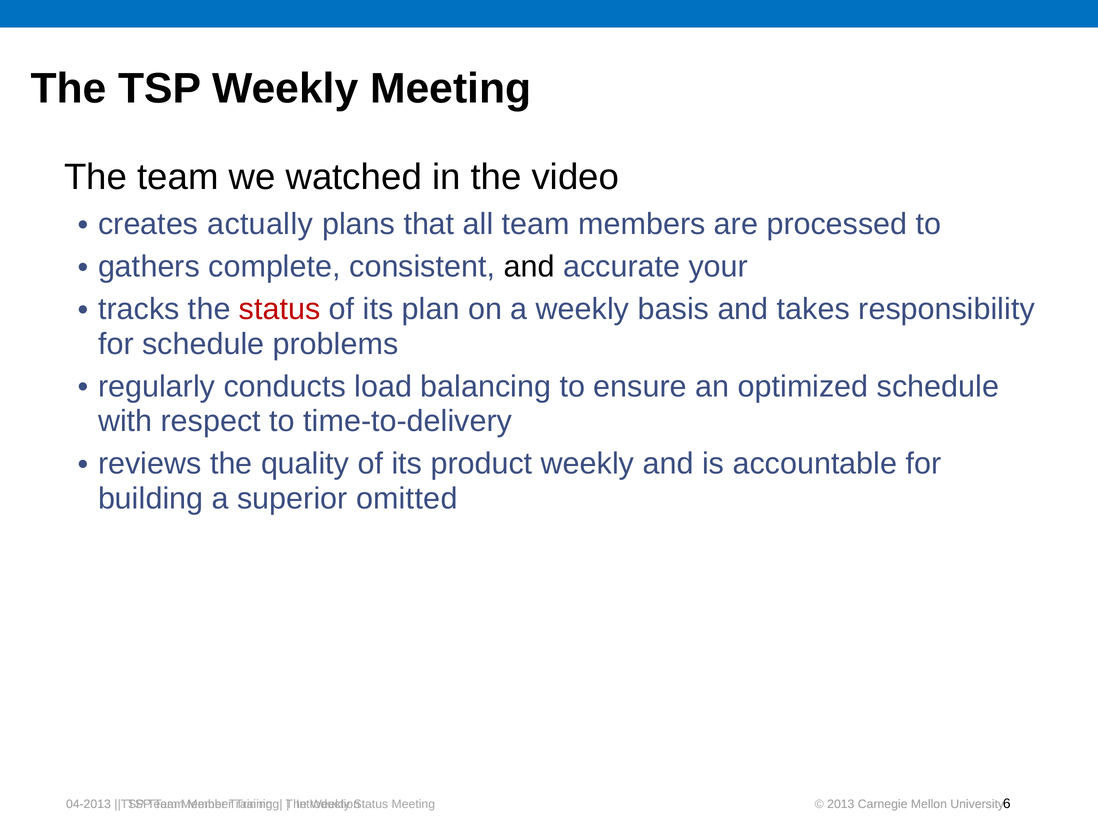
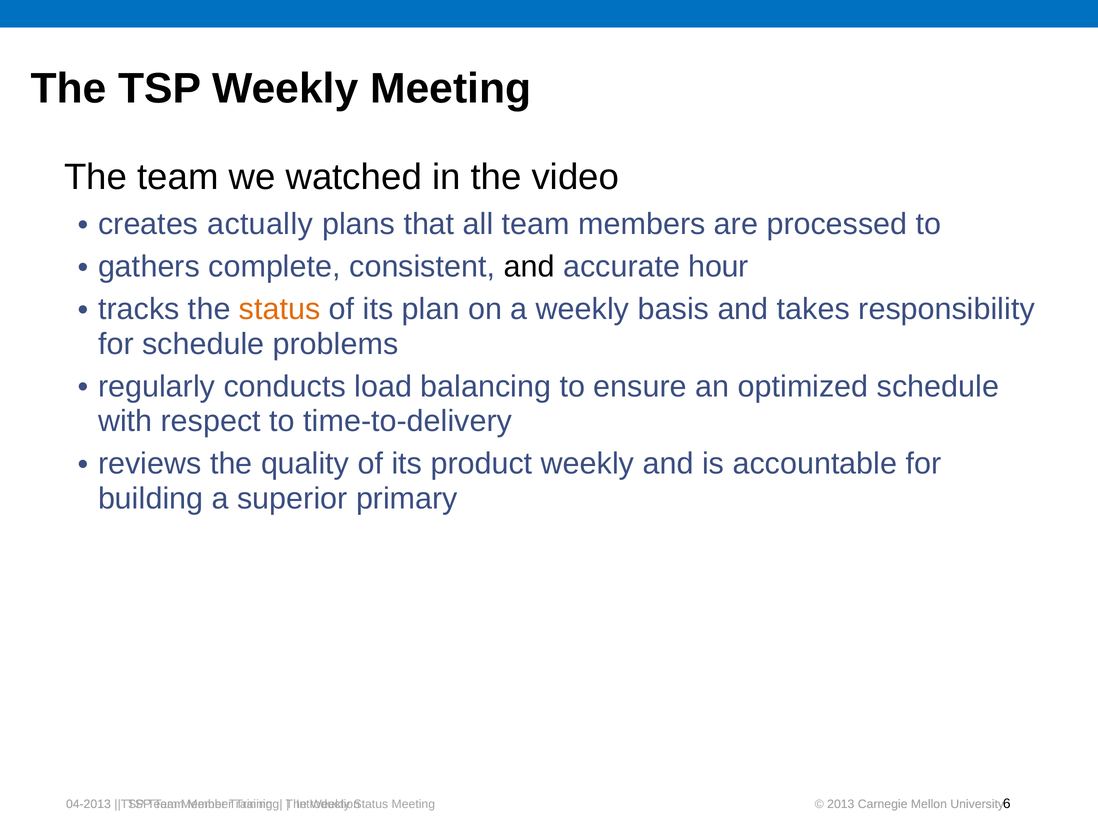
your: your -> hour (718, 267)
status colour: red -> orange (280, 309)
omitted: omitted -> primary (407, 498)
